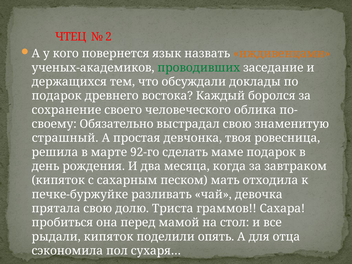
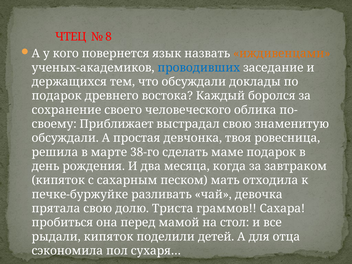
2: 2 -> 8 (108, 37)
проводивших colour: green -> blue (199, 68)
Обязательно: Обязательно -> Приближает (117, 124)
страшный: страшный -> обсуждали (65, 138)
92-го: 92-го -> 38-го (145, 152)
опять: опять -> детей (216, 237)
